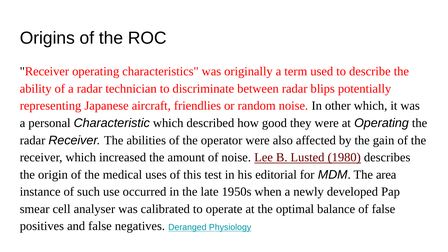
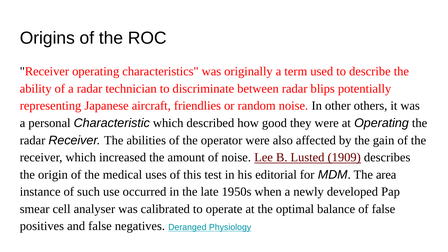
other which: which -> others (371, 106)
1980: 1980 -> 1909 (344, 157)
